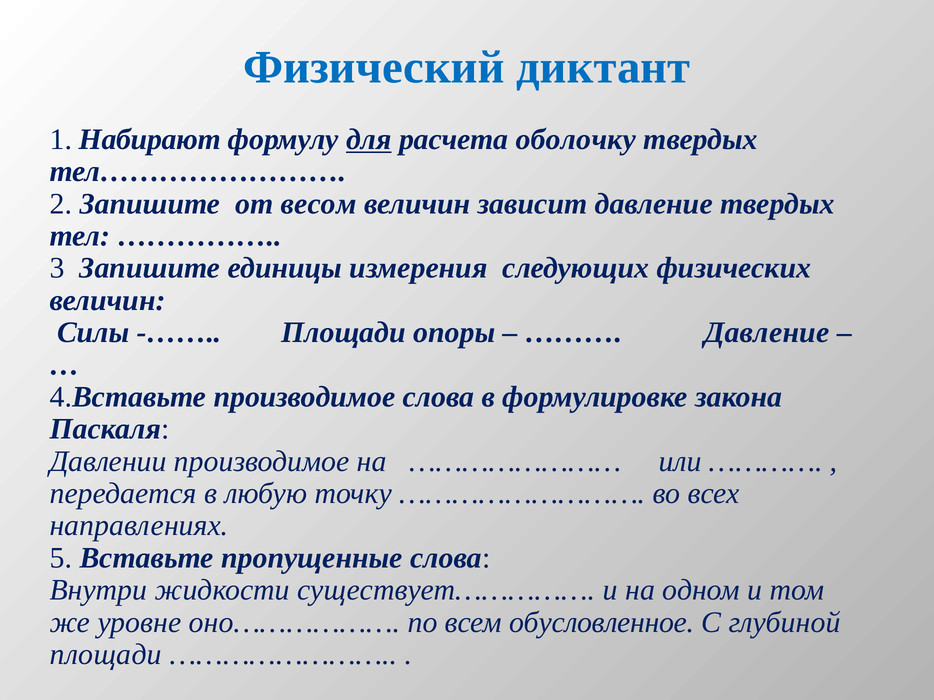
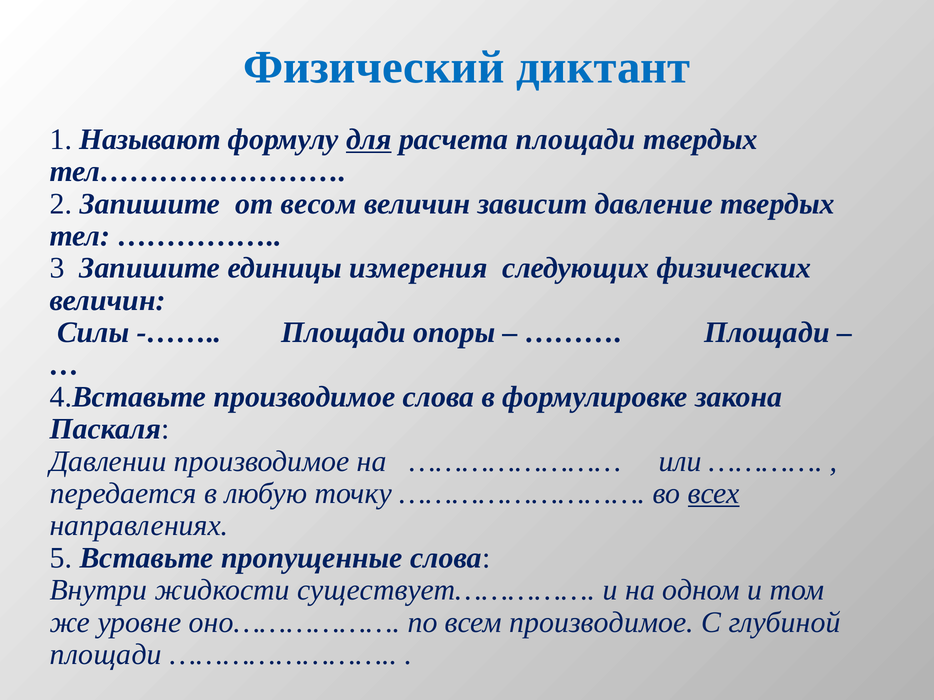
Набирают: Набирают -> Называют (150, 139)
расчета оболочку: оболочку -> площади (576, 139)
Давление: Давление -> Площади (767, 333)
всех underline: none -> present (714, 494)
всем обусловленное: обусловленное -> производимое (602, 623)
